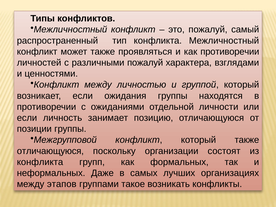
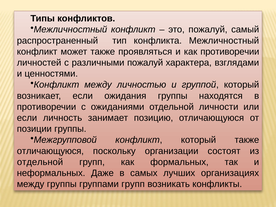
конфликта: конфликта -> отдельной (40, 162)
между этапов: этапов -> группы (62, 184)
группами такое: такое -> групп (133, 184)
